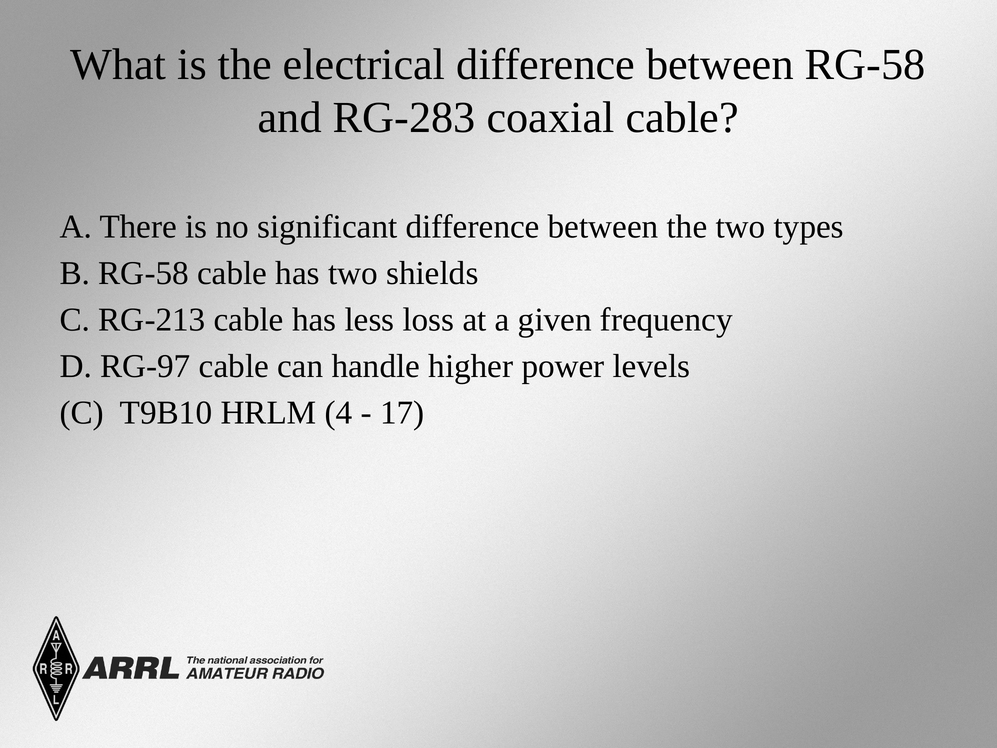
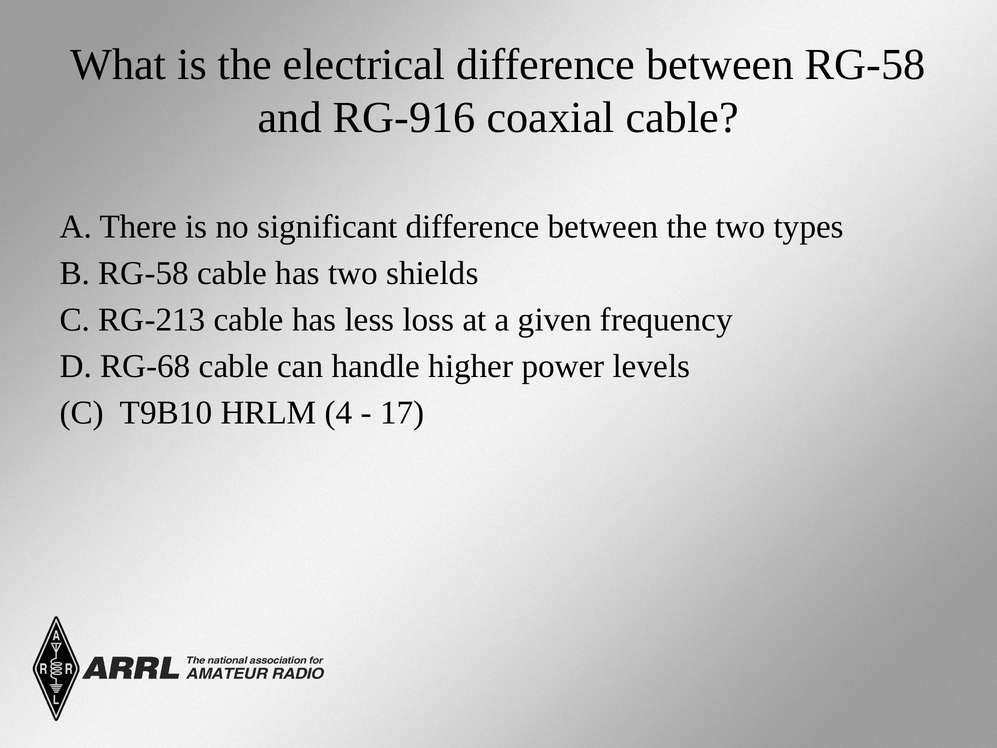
RG-283: RG-283 -> RG-916 (404, 118)
RG-97: RG-97 -> RG-68 (145, 366)
